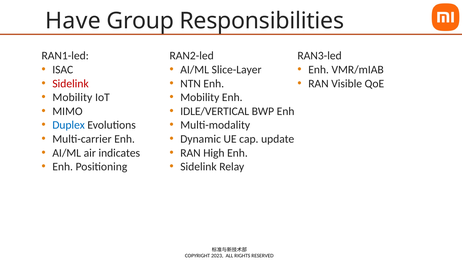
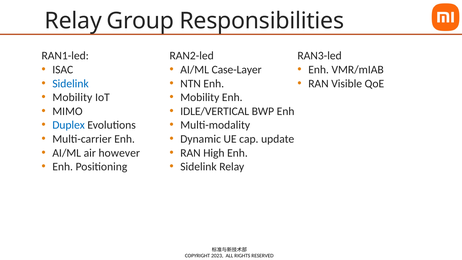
Have: Have -> Relay (73, 21)
Slice-Layer: Slice-Layer -> Case-Layer (237, 70)
Sidelink colour: red -> blue (71, 84)
indicates: indicates -> however (119, 153)
